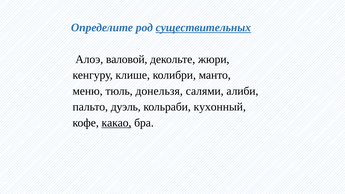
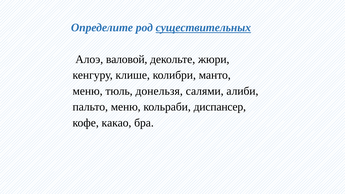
пальто дуэль: дуэль -> меню (126, 107)
кухонный: кухонный -> диспансер (220, 107)
какао underline: present -> none (116, 123)
